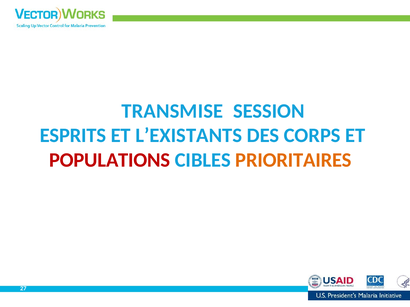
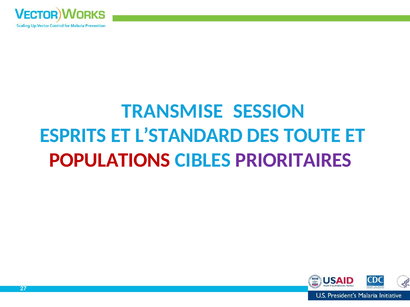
L’EXISTANTS: L’EXISTANTS -> L’STANDARD (189, 136)
CORPS: CORPS -> TOUTE (312, 136)
PRIORITAIRES colour: orange -> purple (293, 160)
